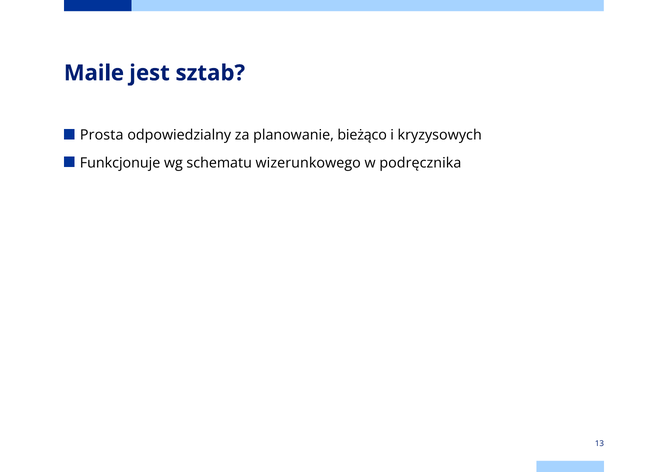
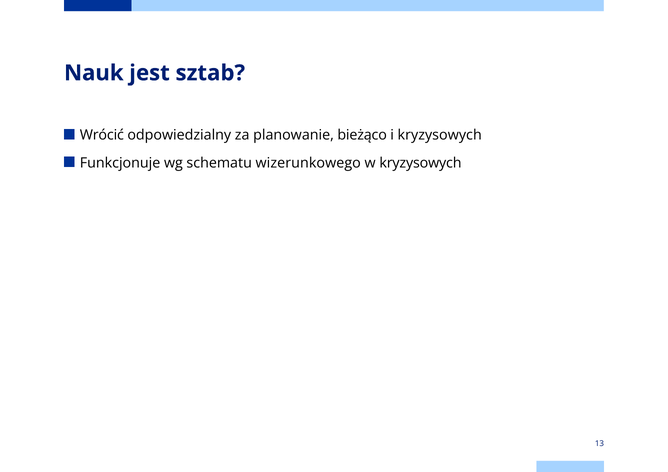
Maile: Maile -> Nauk (94, 73)
Prosta: Prosta -> Wrócić (102, 135)
w podręcznika: podręcznika -> kryzysowych (420, 163)
